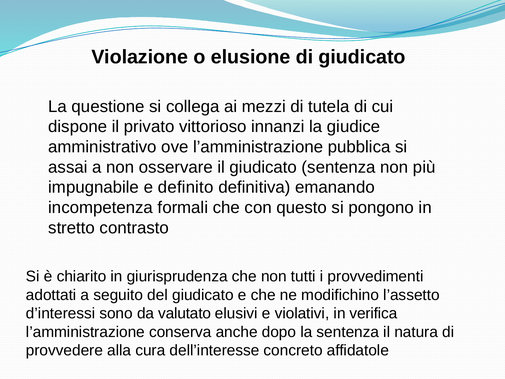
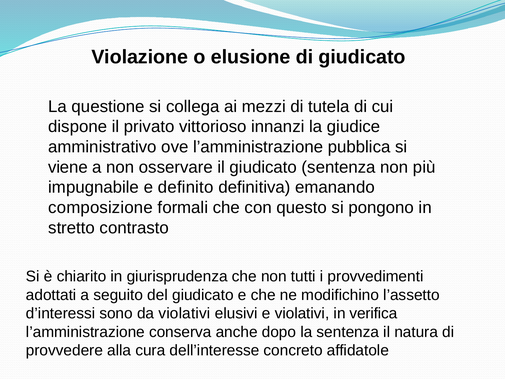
assai: assai -> viene (68, 167)
incompetenza: incompetenza -> composizione (101, 207)
da valutato: valutato -> violativi (184, 313)
